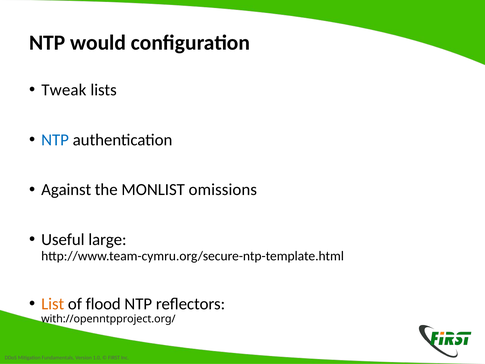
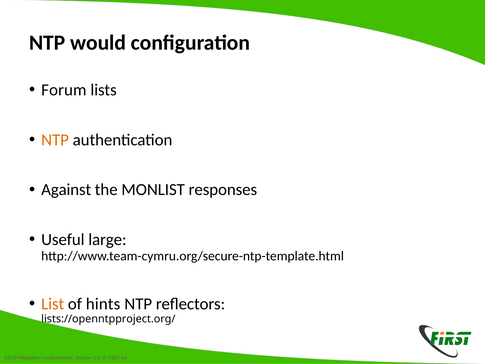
Tweak: Tweak -> Forum (64, 90)
NTP colour: blue -> orange (55, 140)
omissions: omissions -> responses (223, 190)
flood: flood -> hints (103, 304)
with://openntpproject.org/: with://openntpproject.org/ -> lists://openntpproject.org/ (108, 319)
